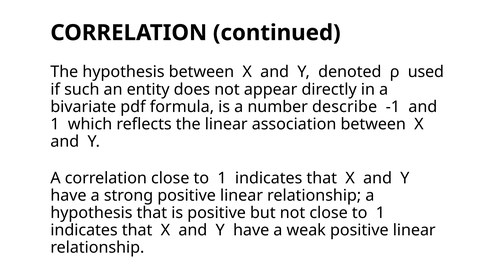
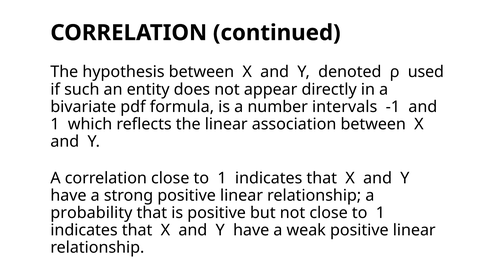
describe: describe -> intervals (345, 107)
hypothesis: hypothesis -> probability (91, 213)
